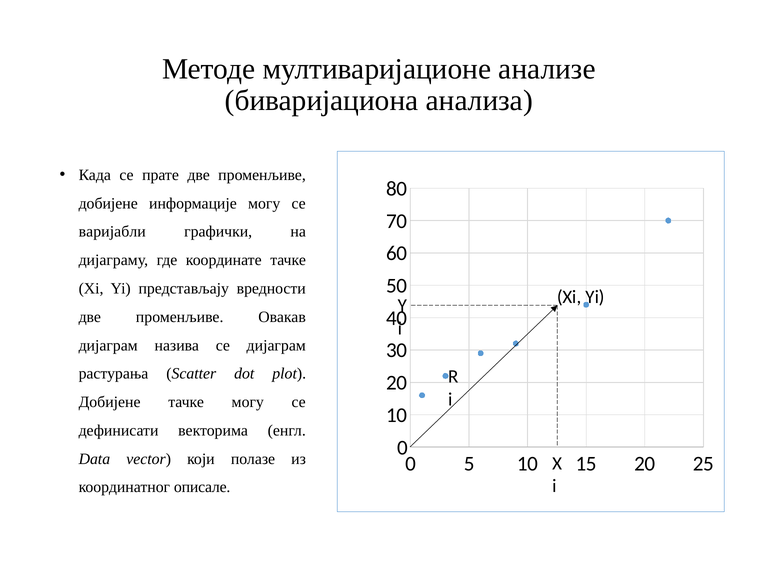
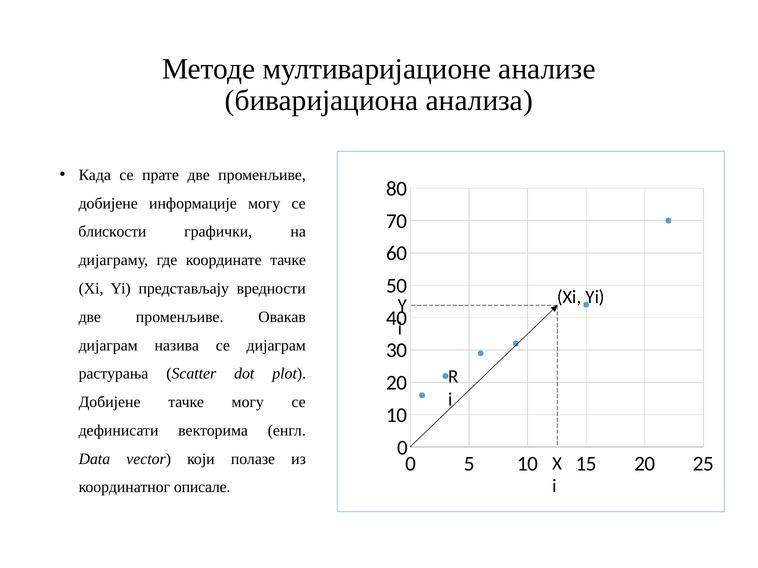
варијабли: варијабли -> блискости (112, 232)
